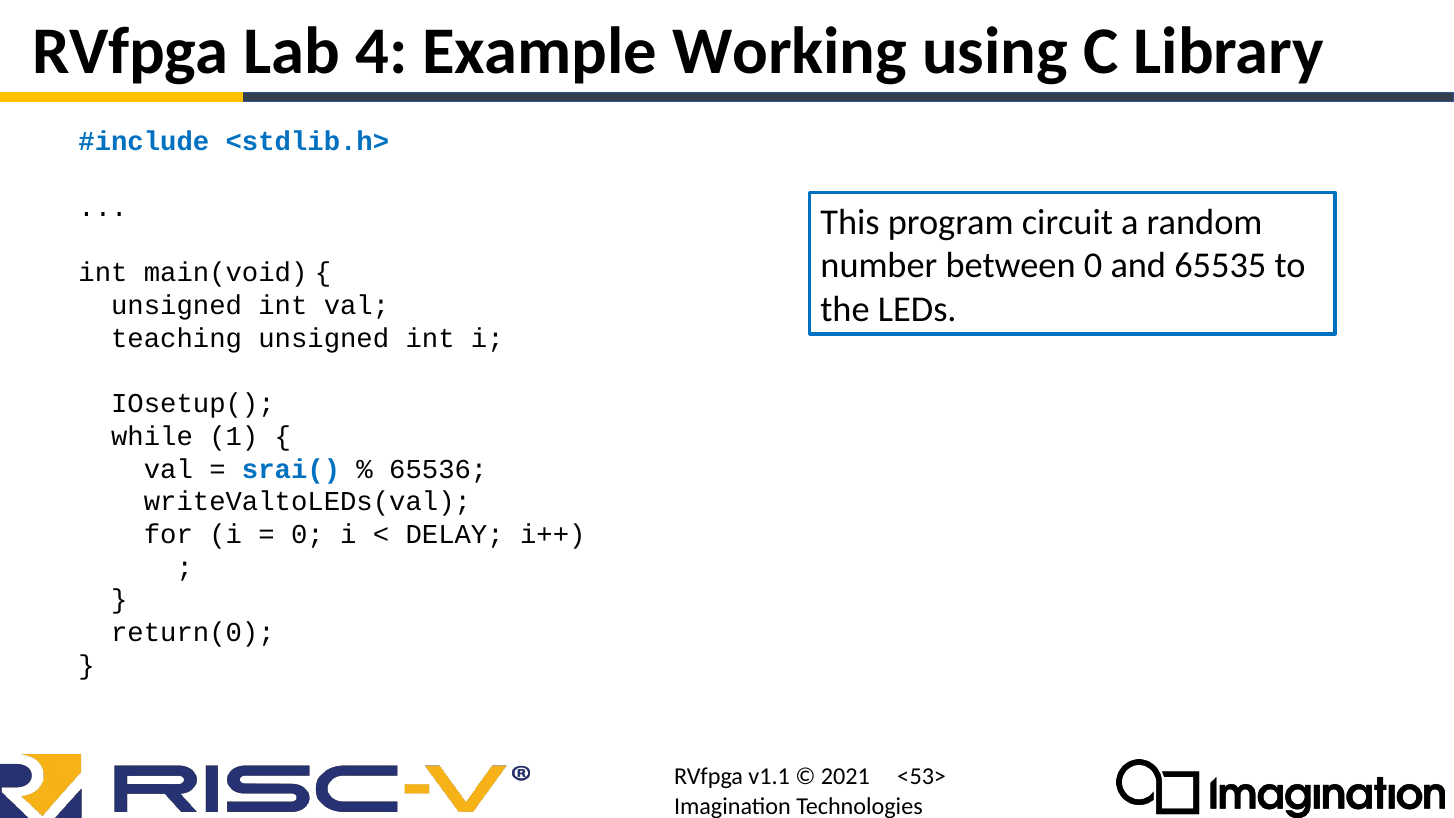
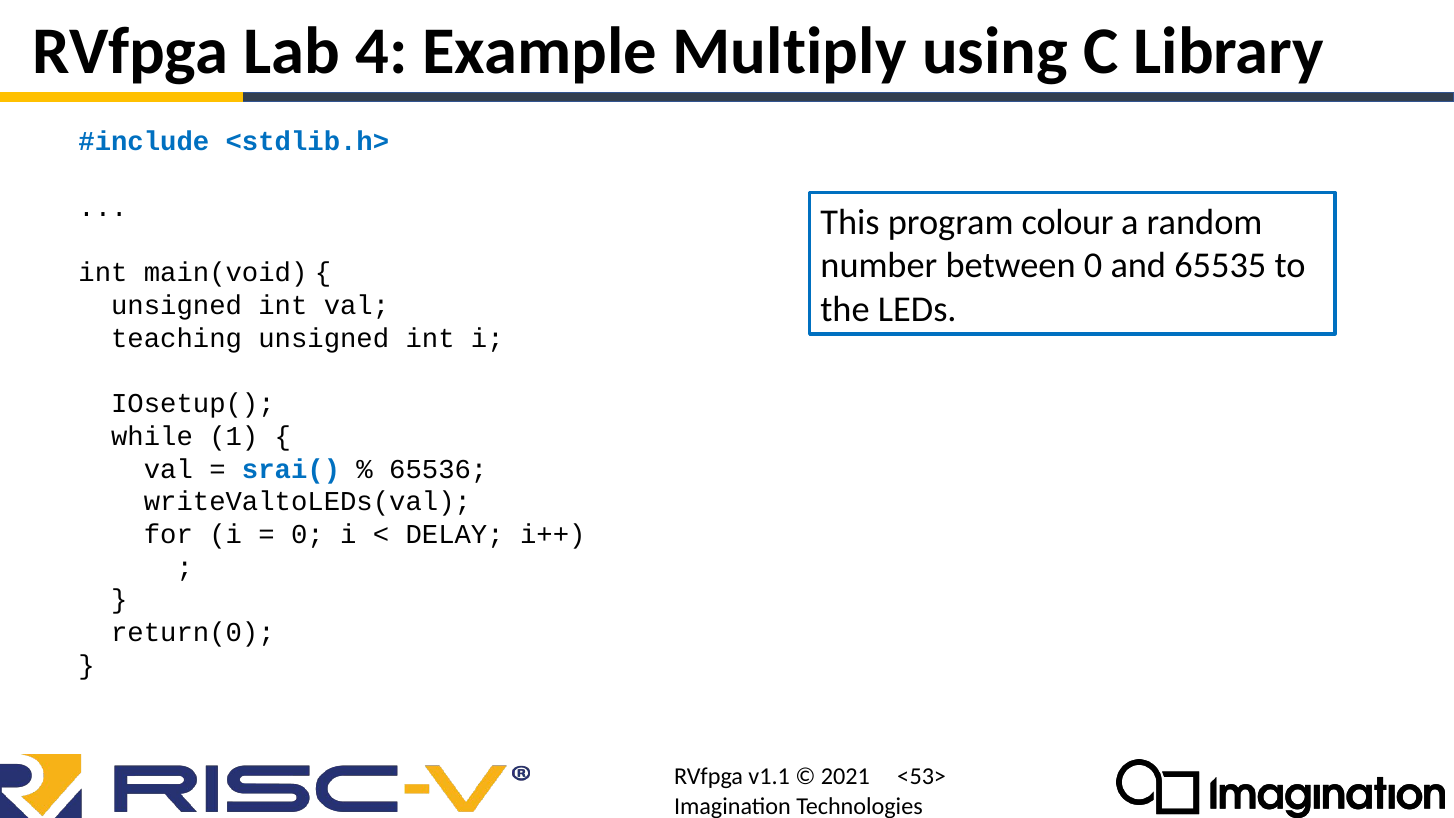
Working: Working -> Multiply (789, 52)
circuit: circuit -> colour (1068, 222)
